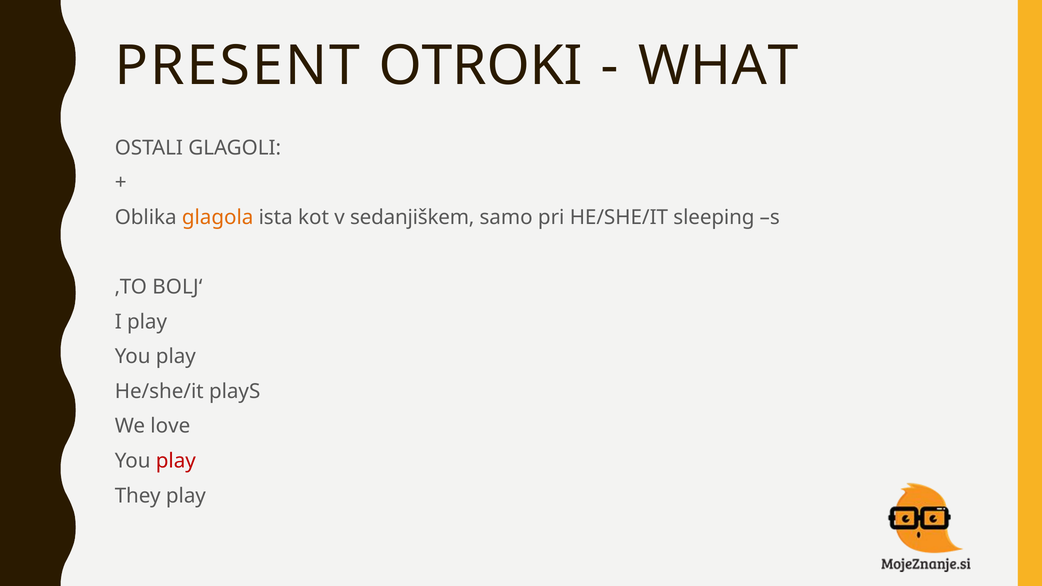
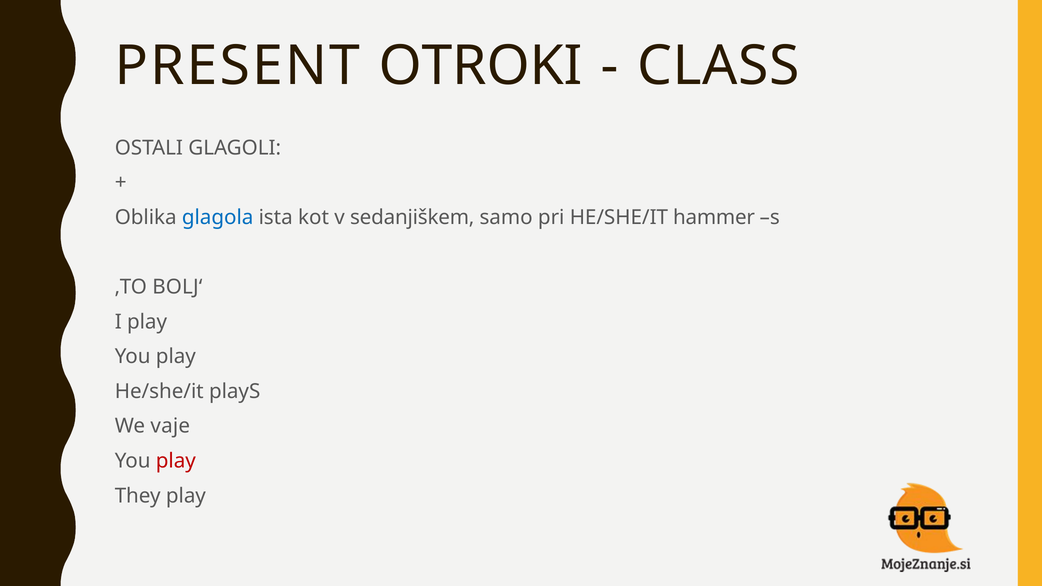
WHAT: WHAT -> CLASS (719, 66)
glagola colour: orange -> blue (218, 217)
sleeping: sleeping -> hammer (714, 217)
love: love -> vaje (170, 426)
